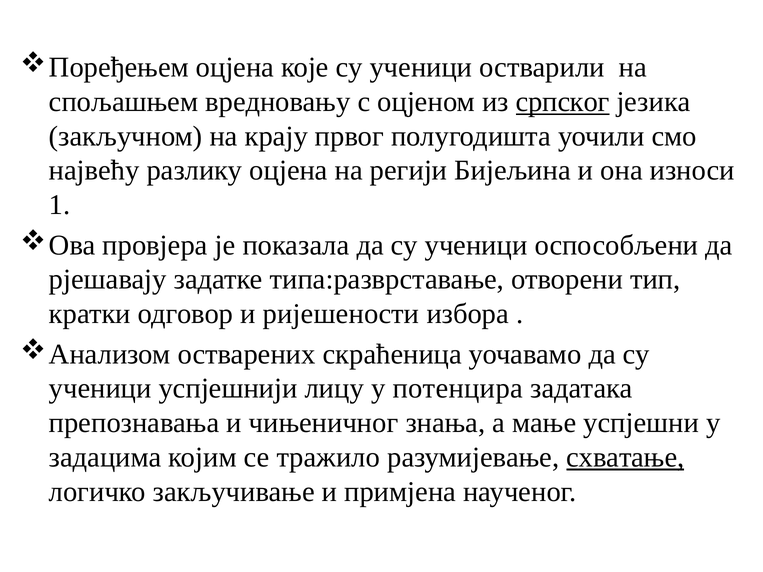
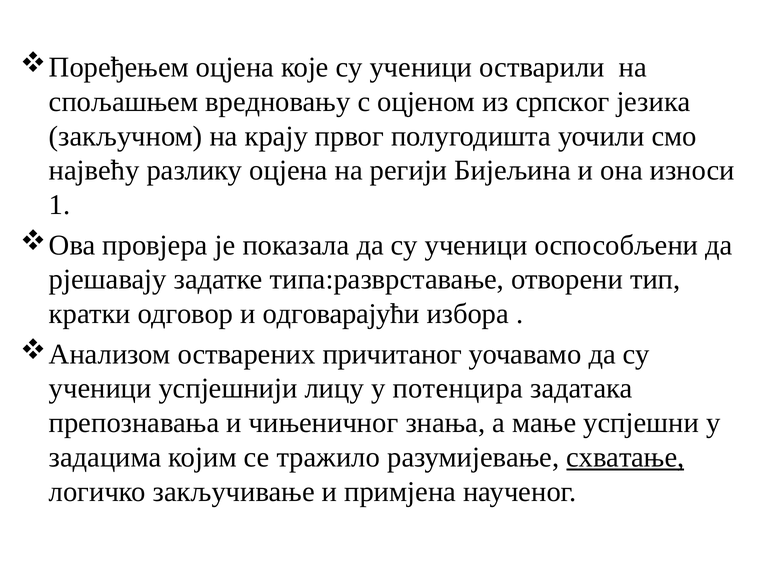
српског underline: present -> none (563, 102)
ријешености: ријешености -> одговарајући (341, 314)
скраћеница: скраћеница -> причитаног (392, 354)
